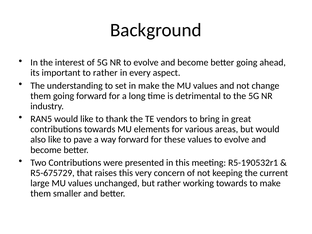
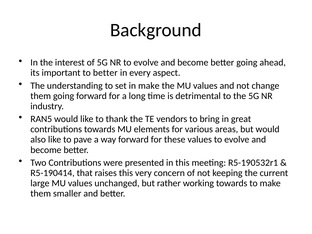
to rather: rather -> better (105, 73)
R5-675729: R5-675729 -> R5-190414 (53, 173)
